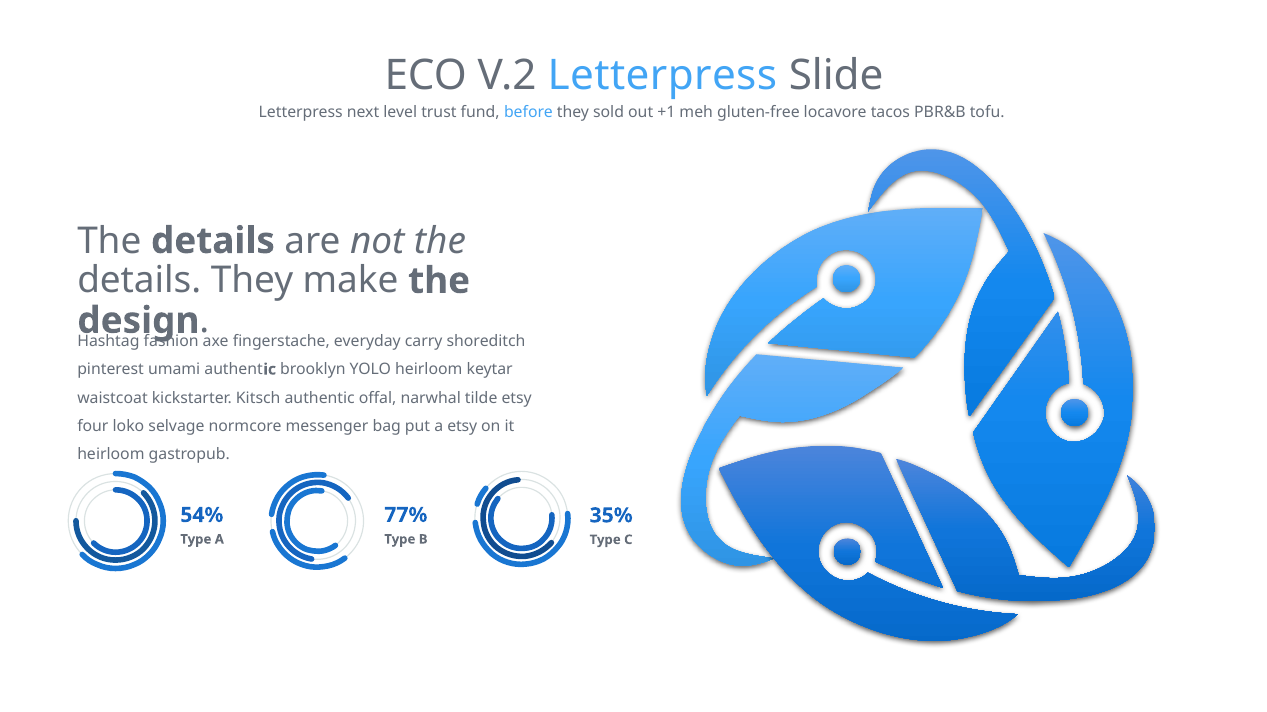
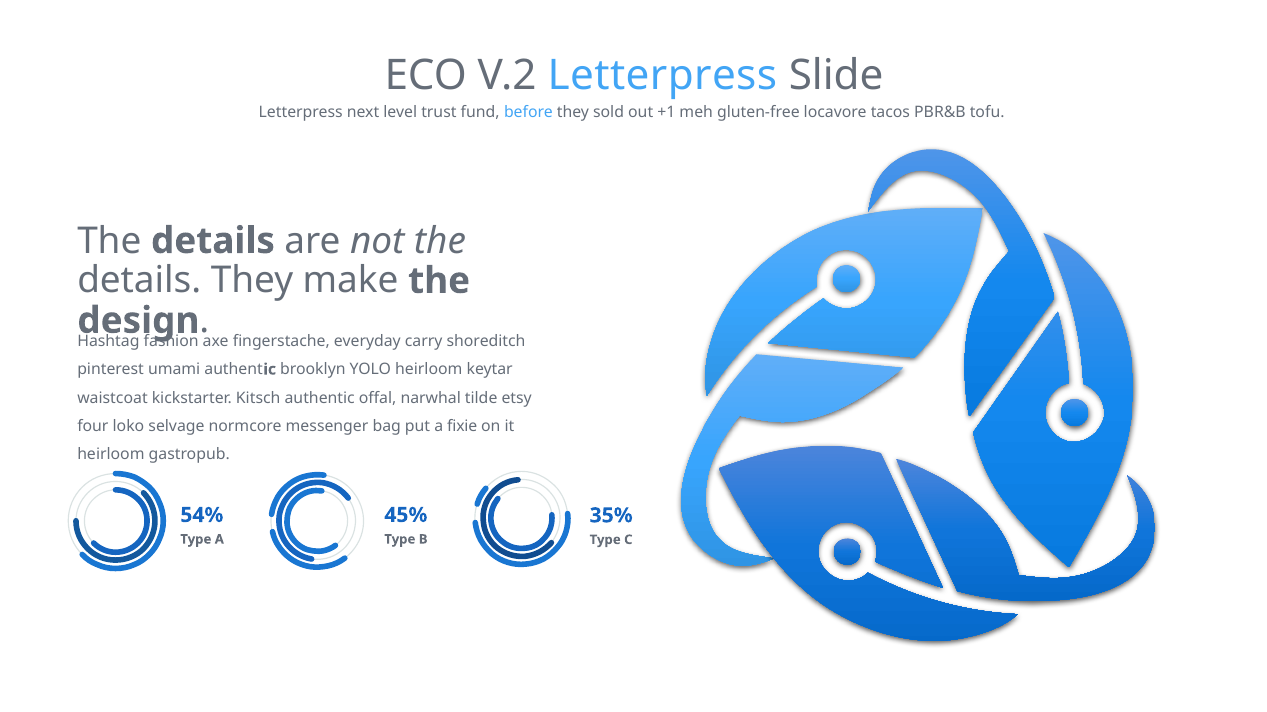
a etsy: etsy -> fixie (462, 427)
77%: 77% -> 45% (406, 516)
